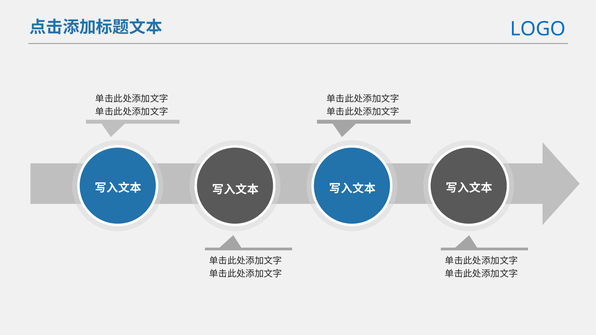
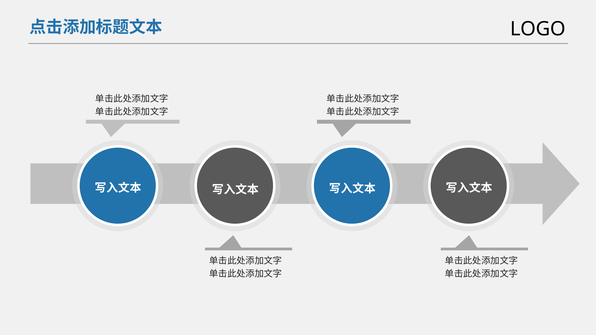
LOGO colour: blue -> black (538, 29)
